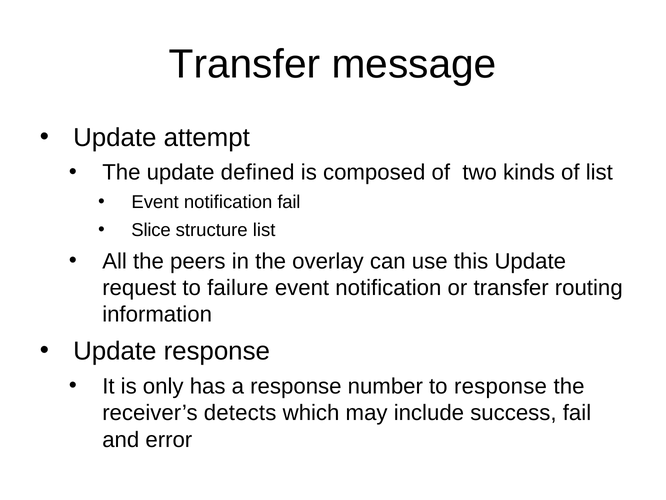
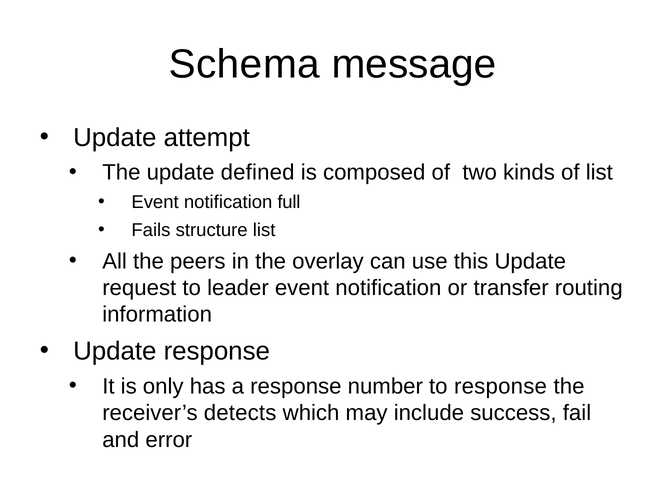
Transfer: Transfer -> Schema (244, 64)
notification fail: fail -> full (289, 202)
Slice: Slice -> Fails (151, 230)
failure: failure -> leader (238, 288)
